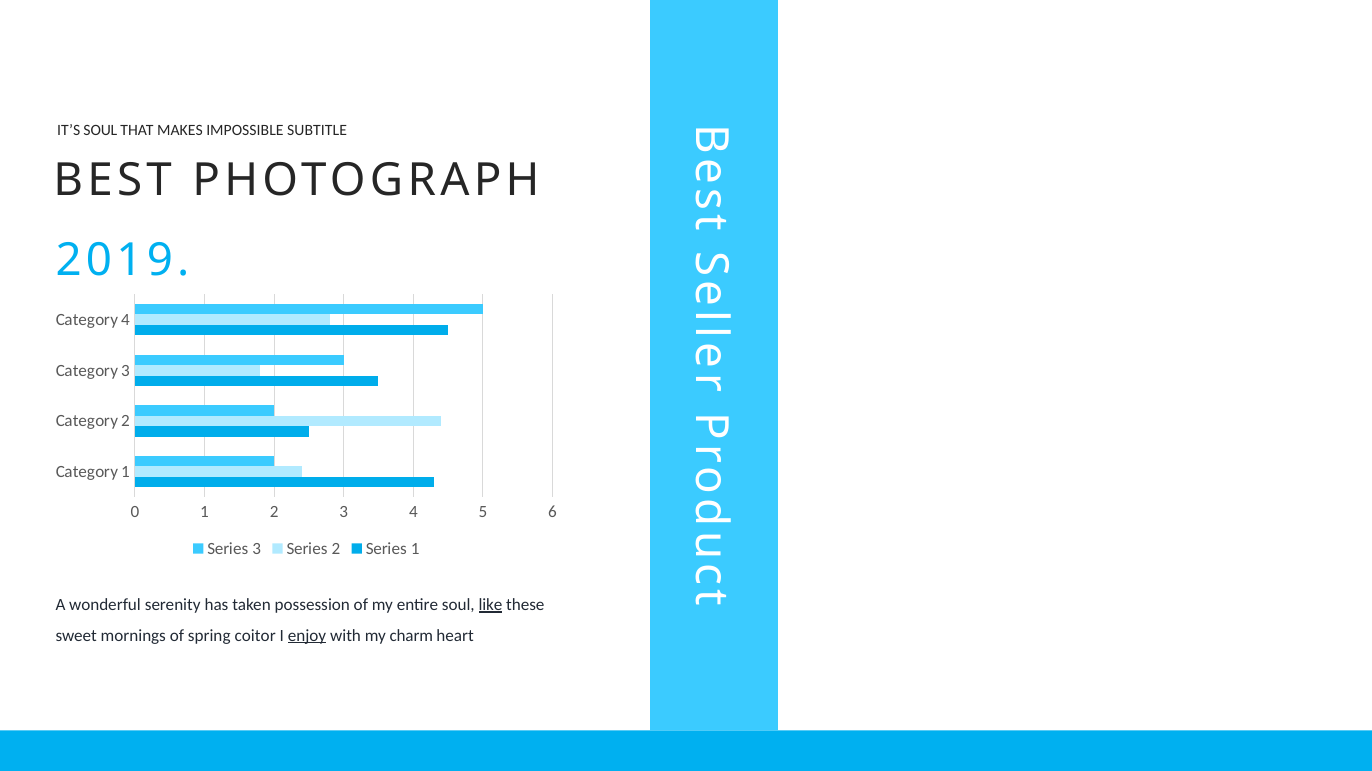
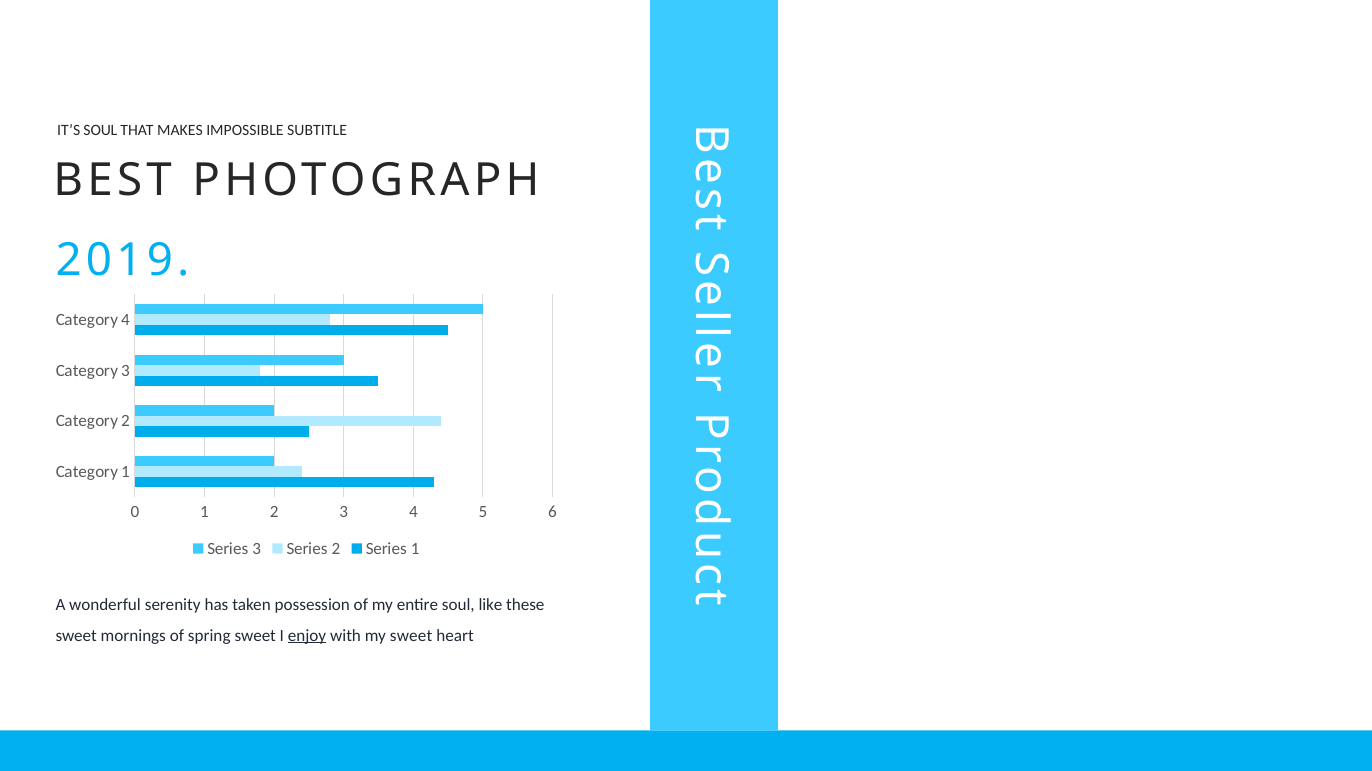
like underline: present -> none (491, 605)
spring coitor: coitor -> sweet (255, 636)
my charm: charm -> sweet (411, 636)
